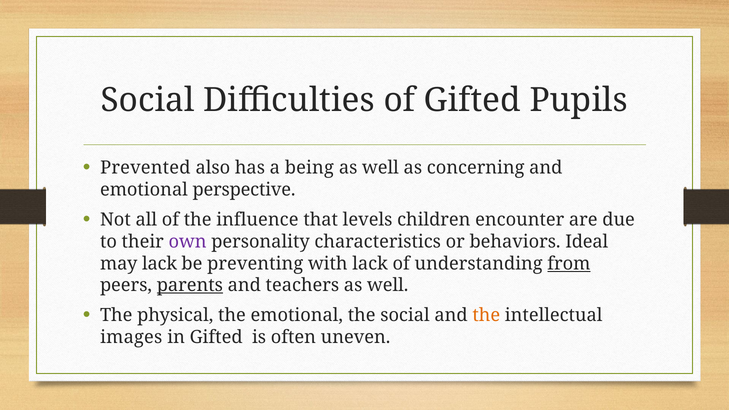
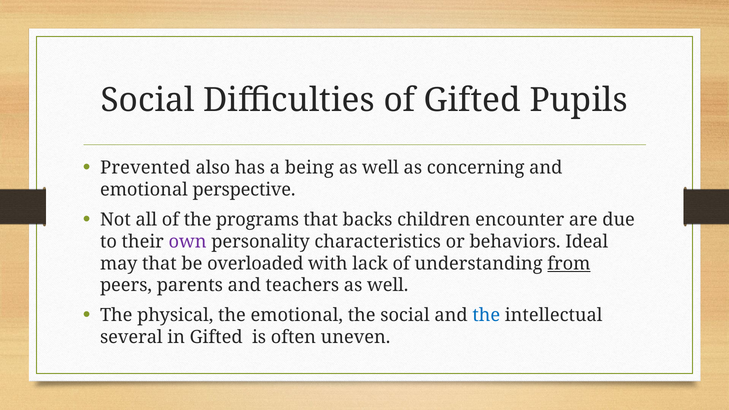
influence: influence -> programs (258, 220)
levels: levels -> backs (368, 220)
may lack: lack -> that (159, 264)
preventing: preventing -> overloaded (255, 264)
parents underline: present -> none (190, 285)
the colour: orange -> blue (486, 315)
images: images -> several (131, 337)
